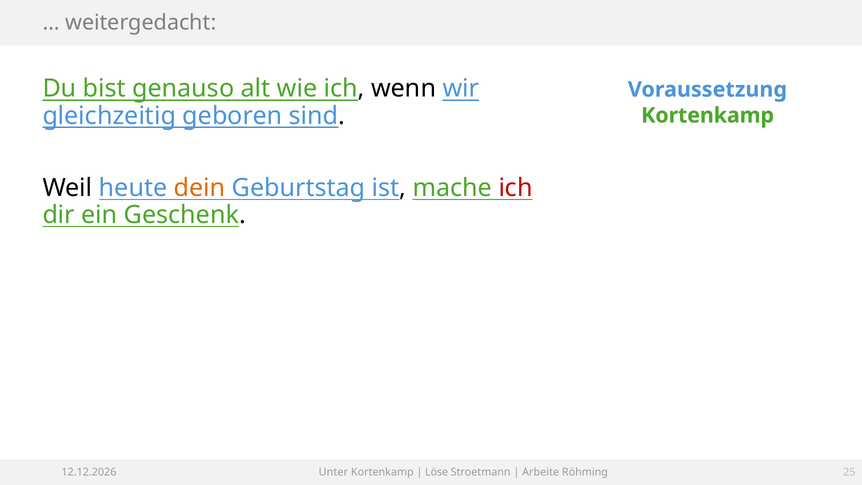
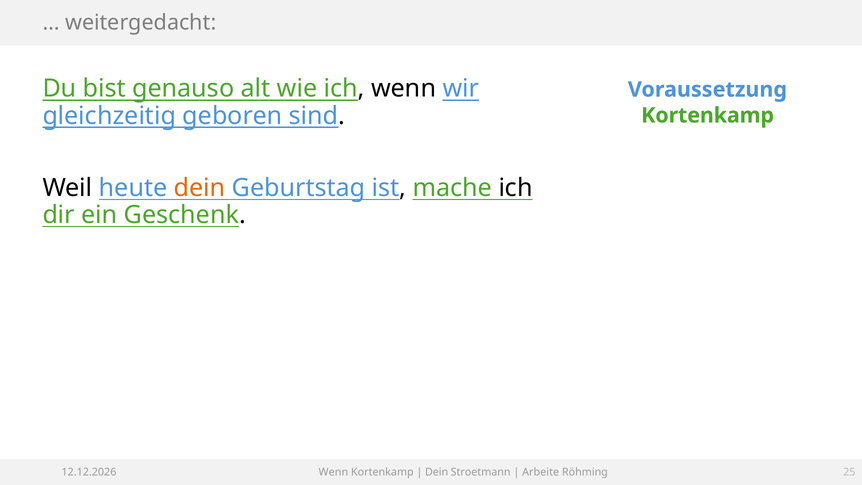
ich colour: red -> black (516, 188)
Unter: Unter -> Wenn (333, 472)
Löse: Löse -> Dein (437, 472)
